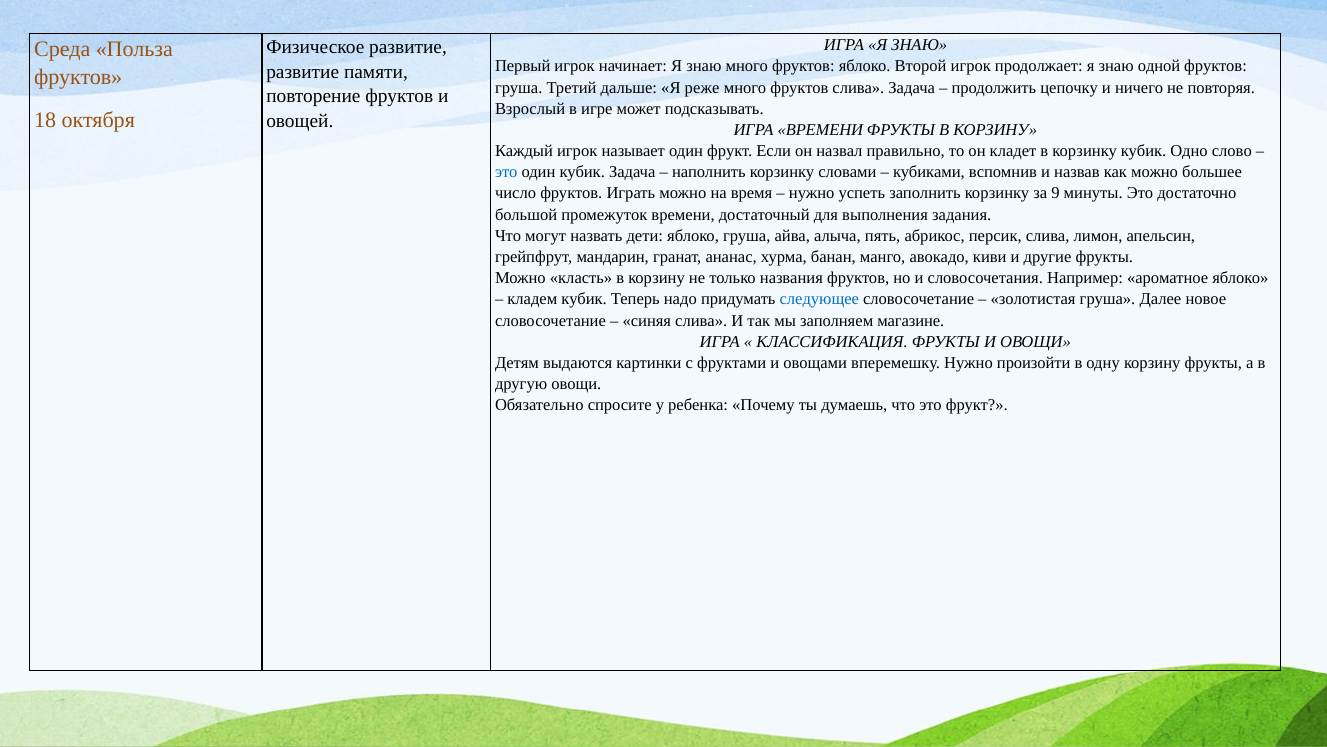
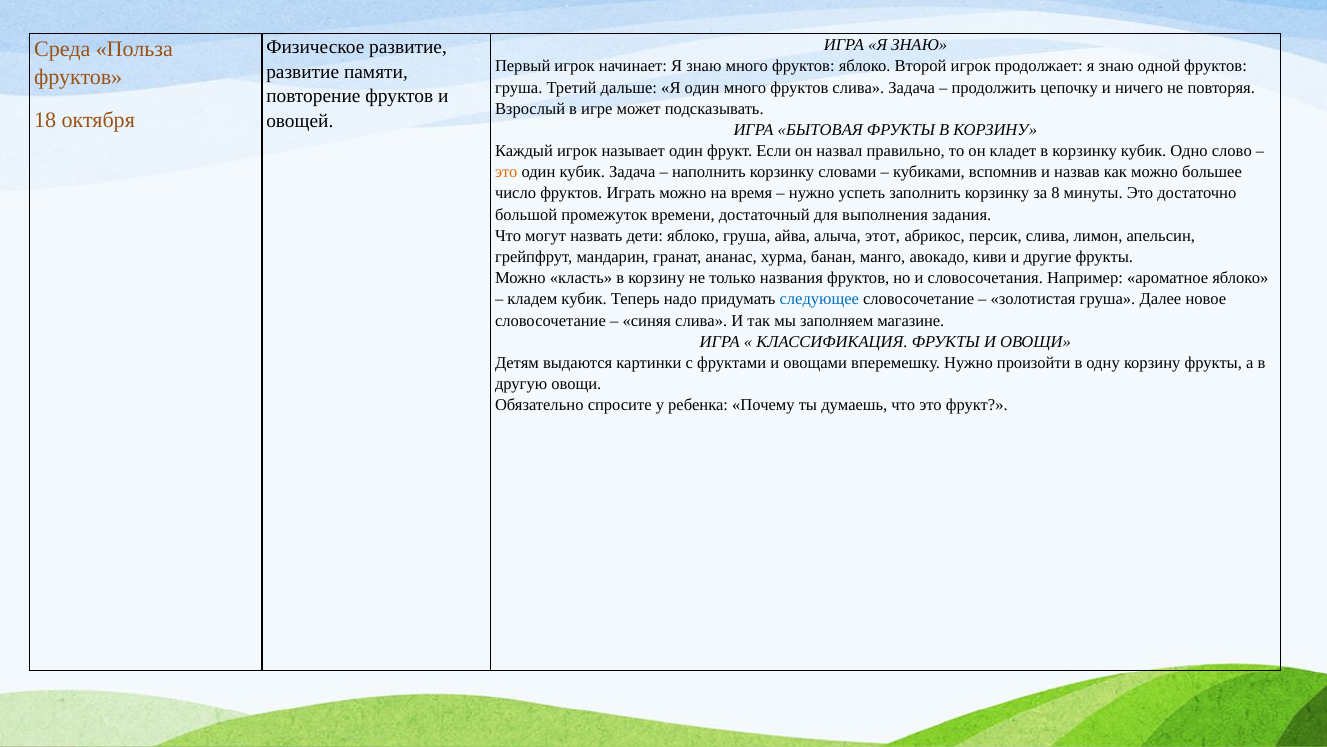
Я реже: реже -> один (702, 88)
ИГРА ВРЕМЕНИ: ВРЕМЕНИ -> БЫТОВАЯ (820, 130)
это colour: blue -> orange (506, 172)
9: 9 -> 8 (1055, 193)
пять: пять -> этот (883, 236)
